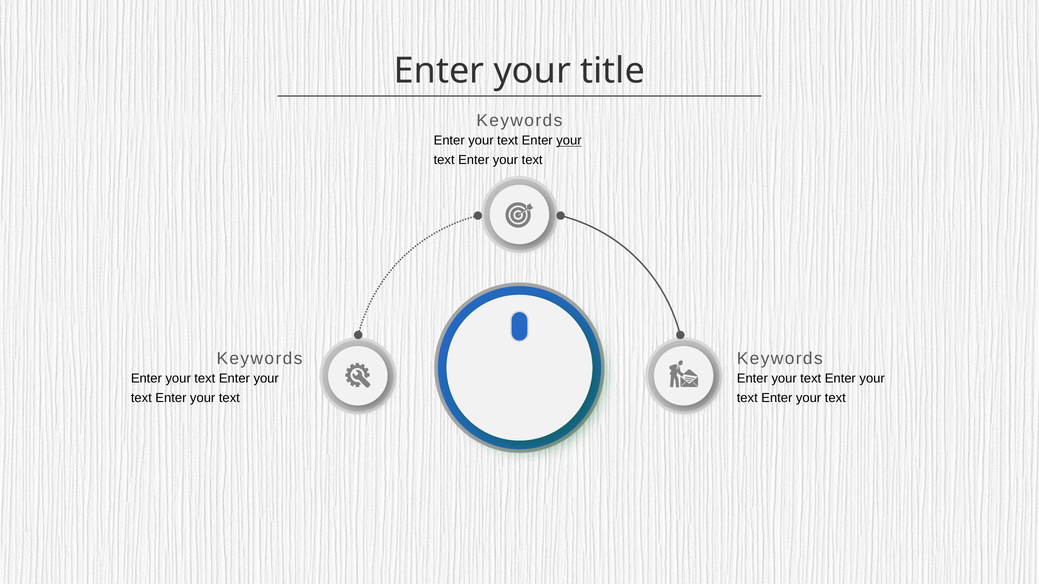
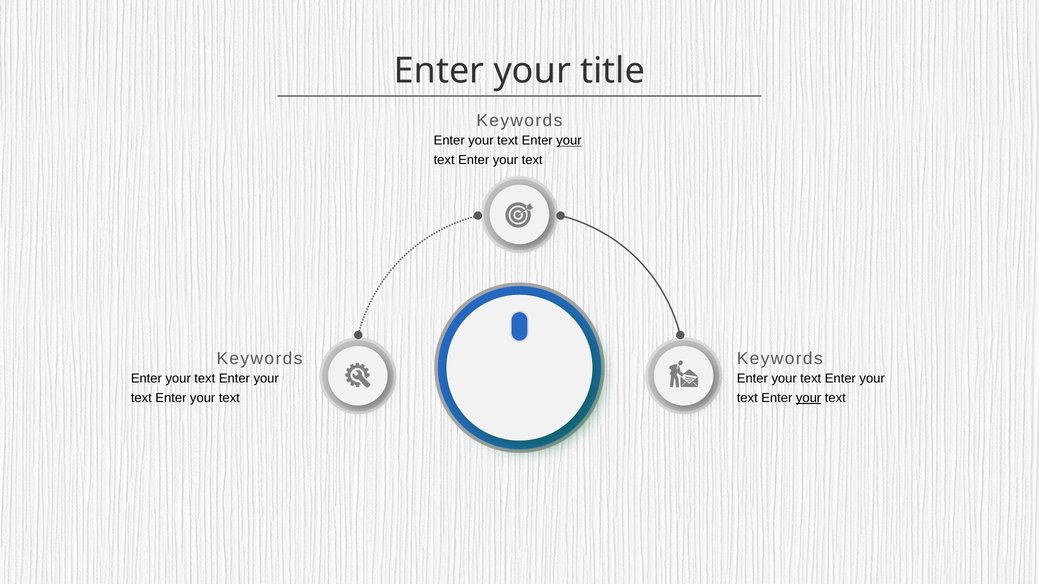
your underline: none -> present (809, 398)
